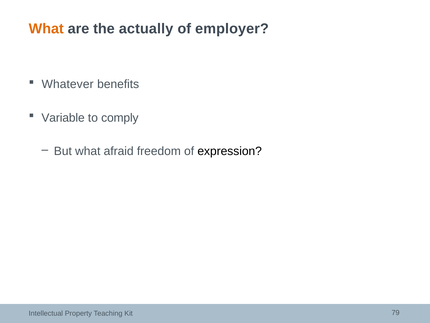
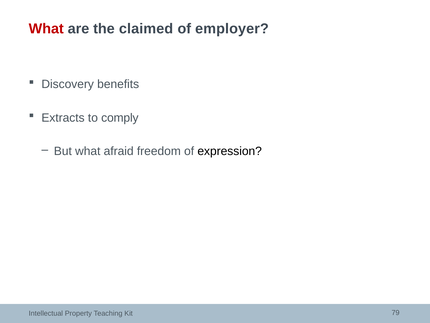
What colour: orange -> red (46, 29)
actually: actually -> claimed (146, 29)
Whatever: Whatever -> Discovery (68, 84)
Variable: Variable -> Extracts (63, 118)
